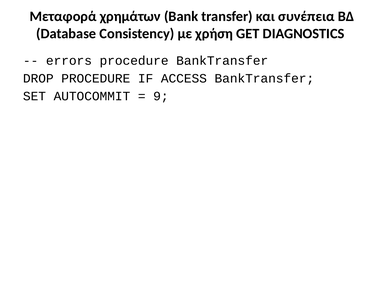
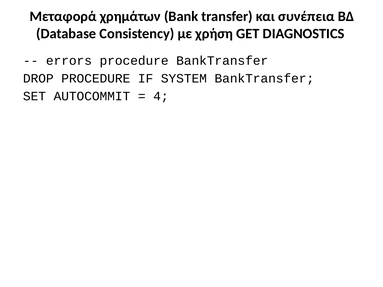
ACCESS: ACCESS -> SYSTEM (184, 78)
9: 9 -> 4 (161, 96)
